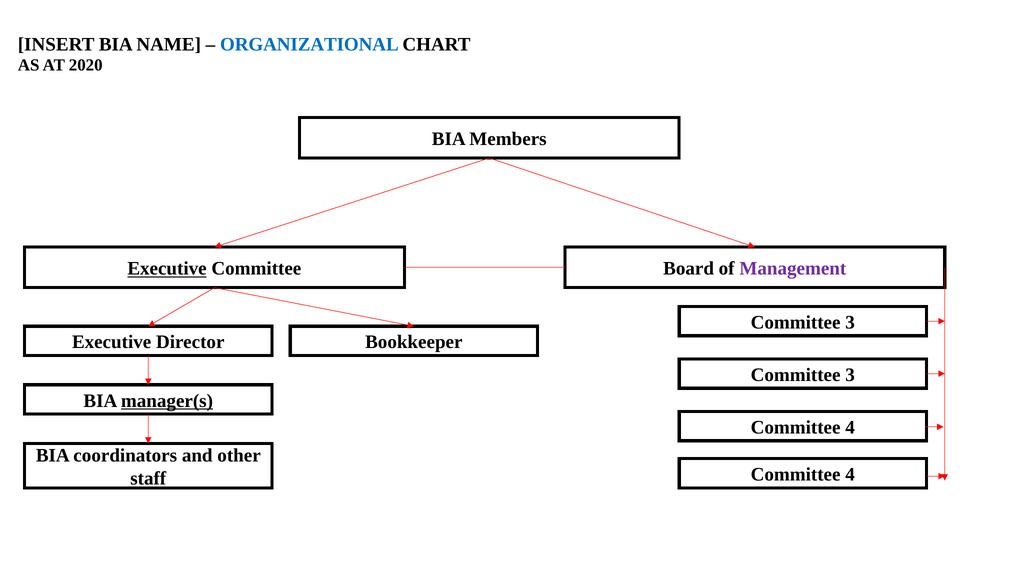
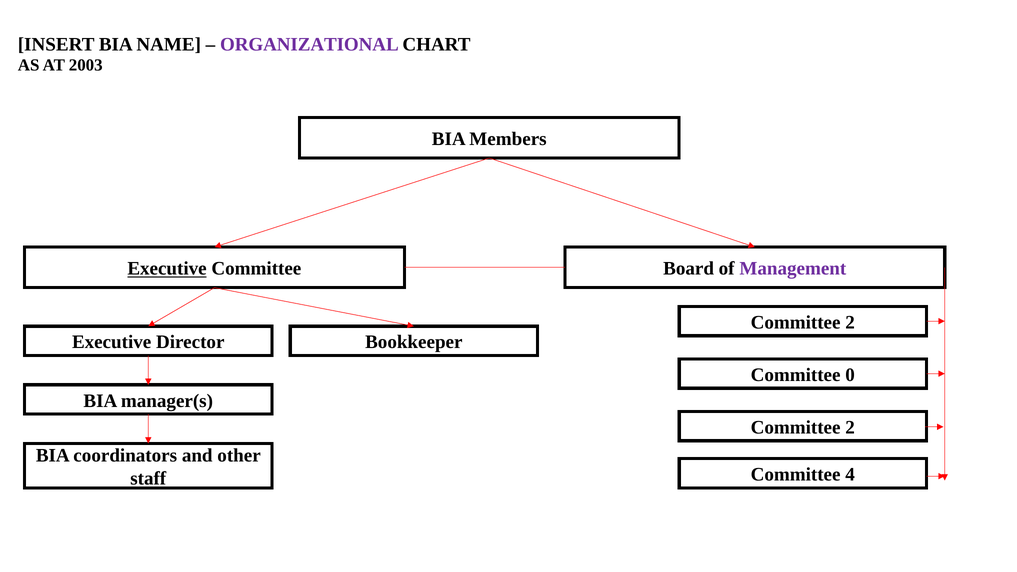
ORGANIZATIONAL colour: blue -> purple (309, 44)
2020: 2020 -> 2003 (86, 65)
3: 3 -> 2 (850, 323)
3: 3 -> 0 (850, 375)
manager(s underline: present -> none (167, 401)
4: 4 -> 2 (850, 427)
